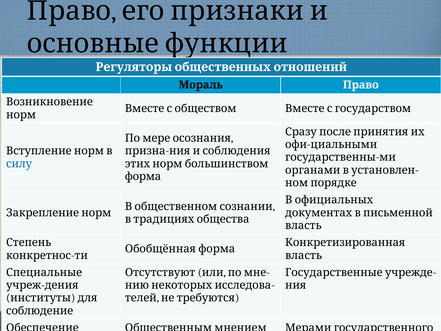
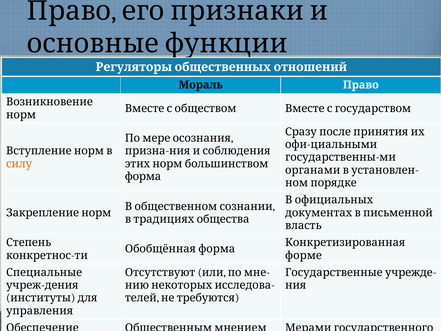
силу colour: blue -> orange (19, 164)
власть: власть -> форме (303, 255)
соблюдение: соблюдение -> управления (40, 311)
